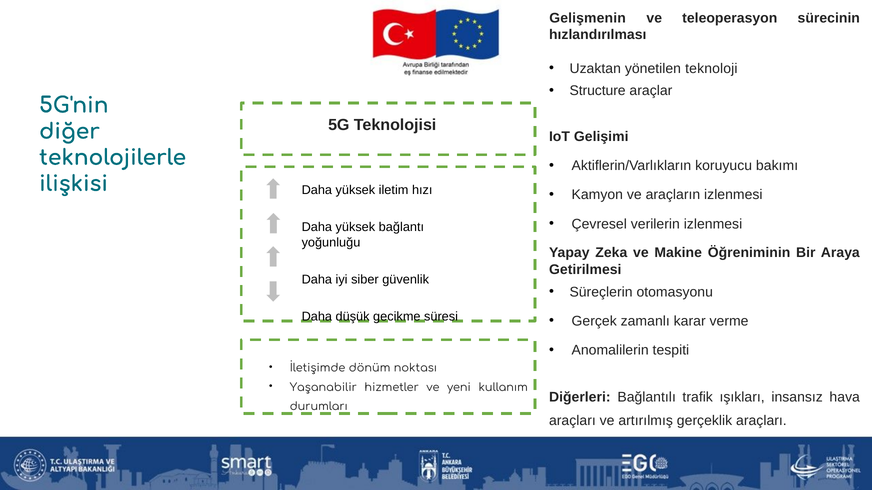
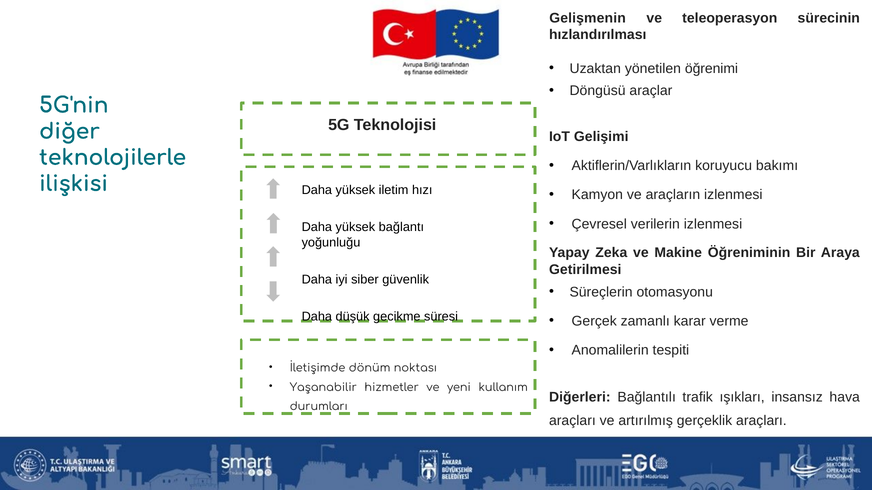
teknoloji: teknoloji -> öğrenimi (712, 69)
Structure: Structure -> Döngüsü (598, 91)
